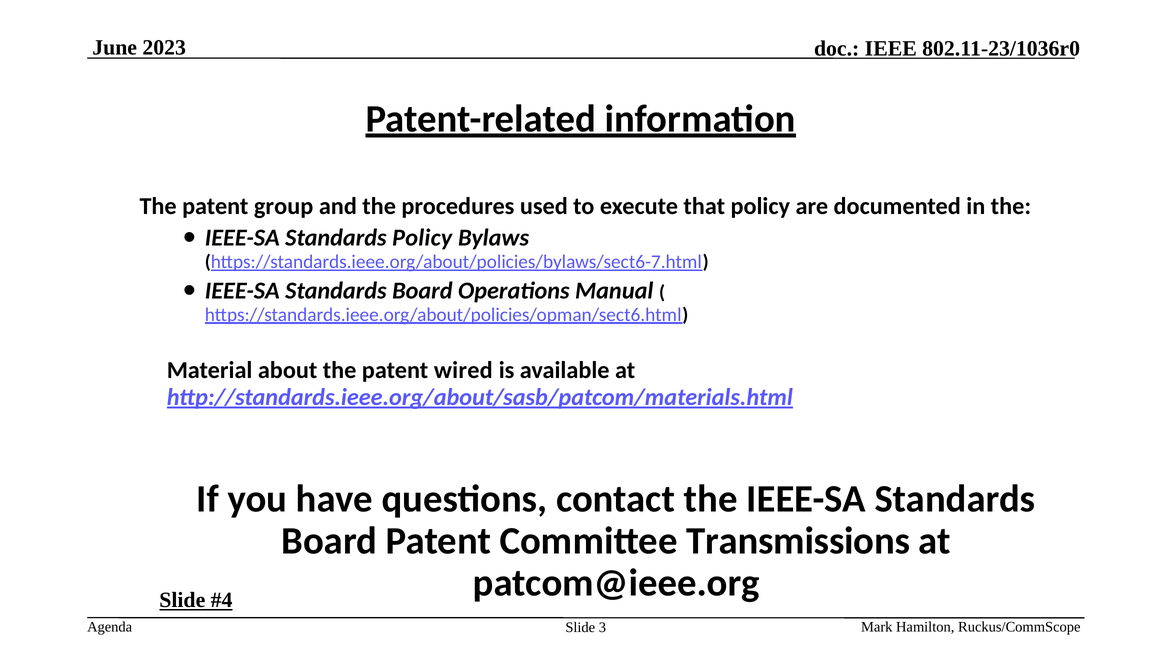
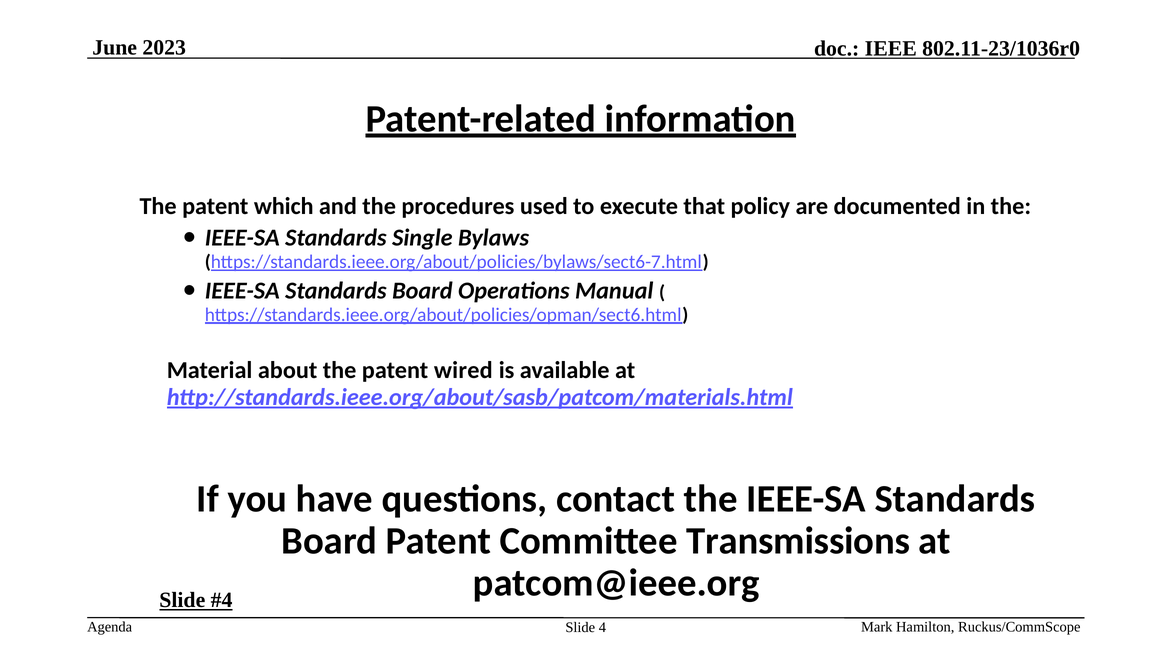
group: group -> which (284, 206)
Standards Policy: Policy -> Single (422, 238)
3: 3 -> 4 (602, 627)
